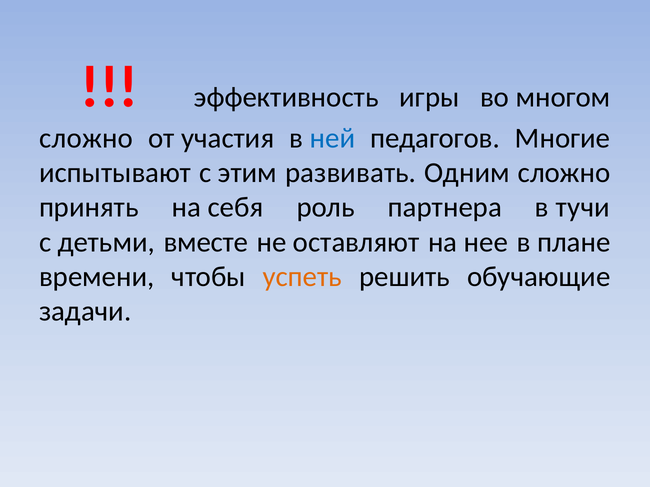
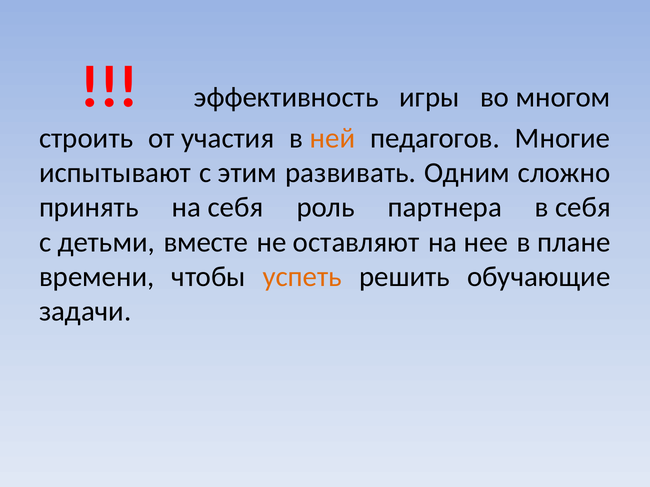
сложно: сложно -> строить (86, 138)
ней colour: blue -> orange (332, 138)
в тучи: тучи -> себя (583, 208)
